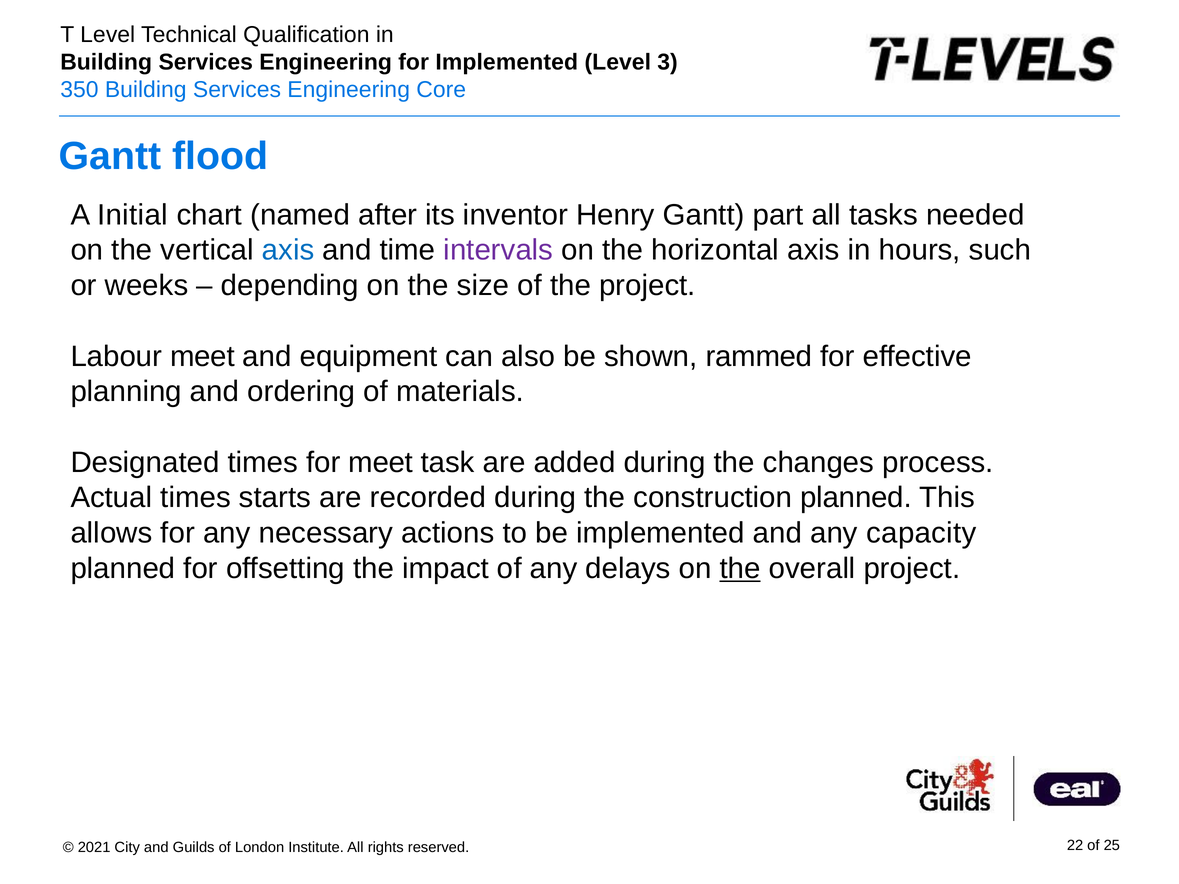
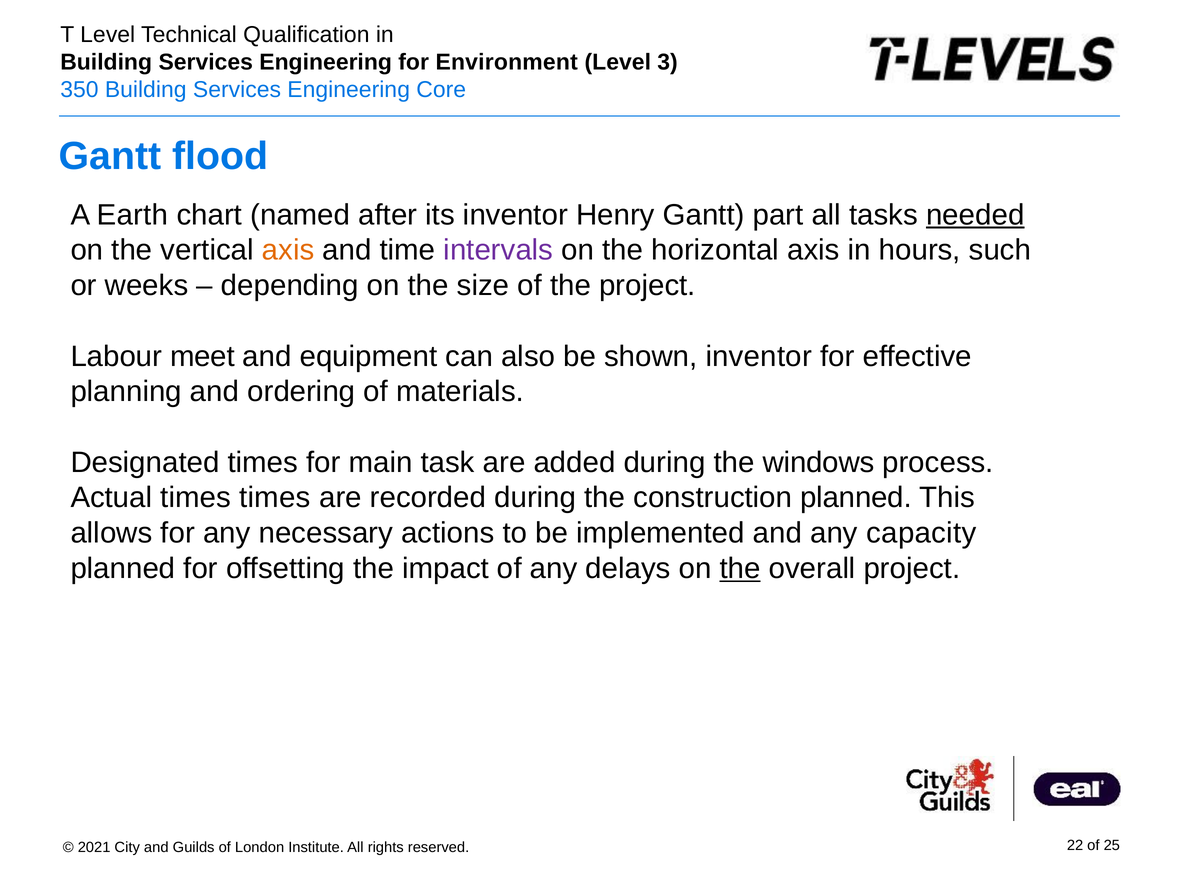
for Implemented: Implemented -> Environment (507, 62)
Initial: Initial -> Earth (132, 215)
needed underline: none -> present (975, 215)
axis colour: blue -> orange (288, 250)
shown rammed: rammed -> inventor (759, 356)
for meet: meet -> main (381, 463)
changes: changes -> windows (819, 463)
times starts: starts -> times (275, 498)
